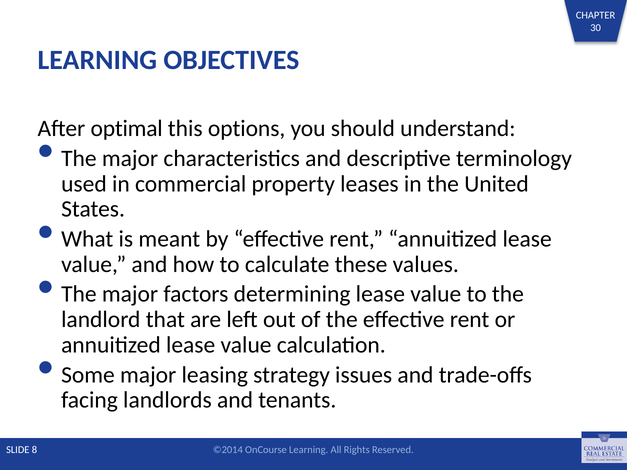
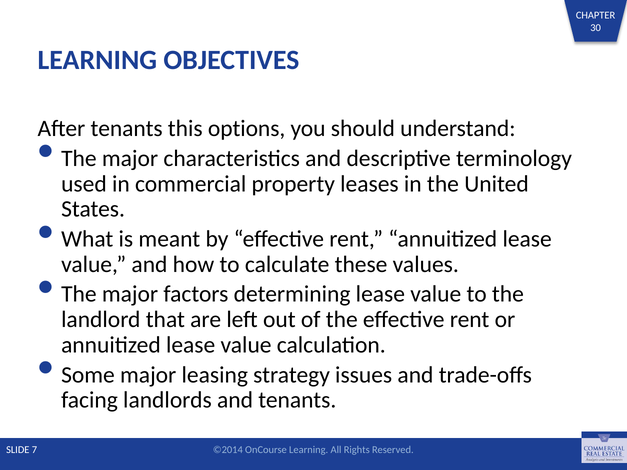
After optimal: optimal -> tenants (127, 129)
8: 8 -> 7 (35, 450)
